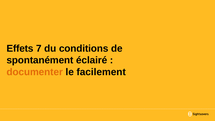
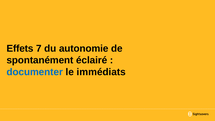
conditions: conditions -> autonomie (84, 48)
documenter colour: orange -> blue (35, 72)
facilement: facilement -> immédiats (101, 72)
